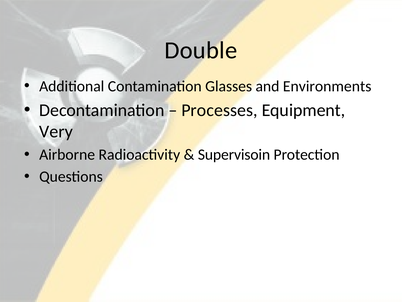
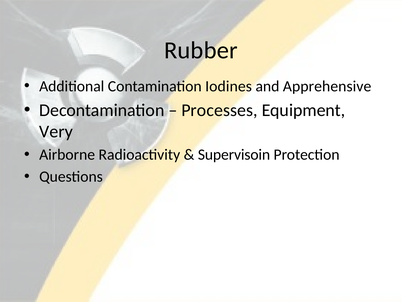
Double: Double -> Rubber (201, 50)
Glasses: Glasses -> Iodines (229, 86)
Environments: Environments -> Apprehensive (327, 86)
